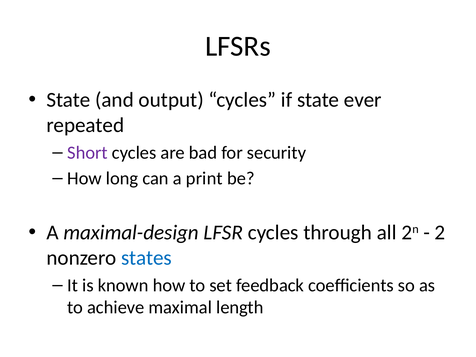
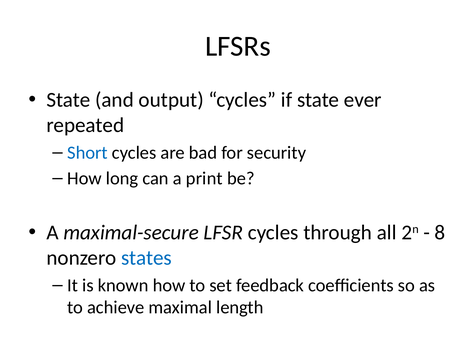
Short colour: purple -> blue (88, 153)
maximal-design: maximal-design -> maximal-secure (131, 233)
2: 2 -> 8 (440, 233)
